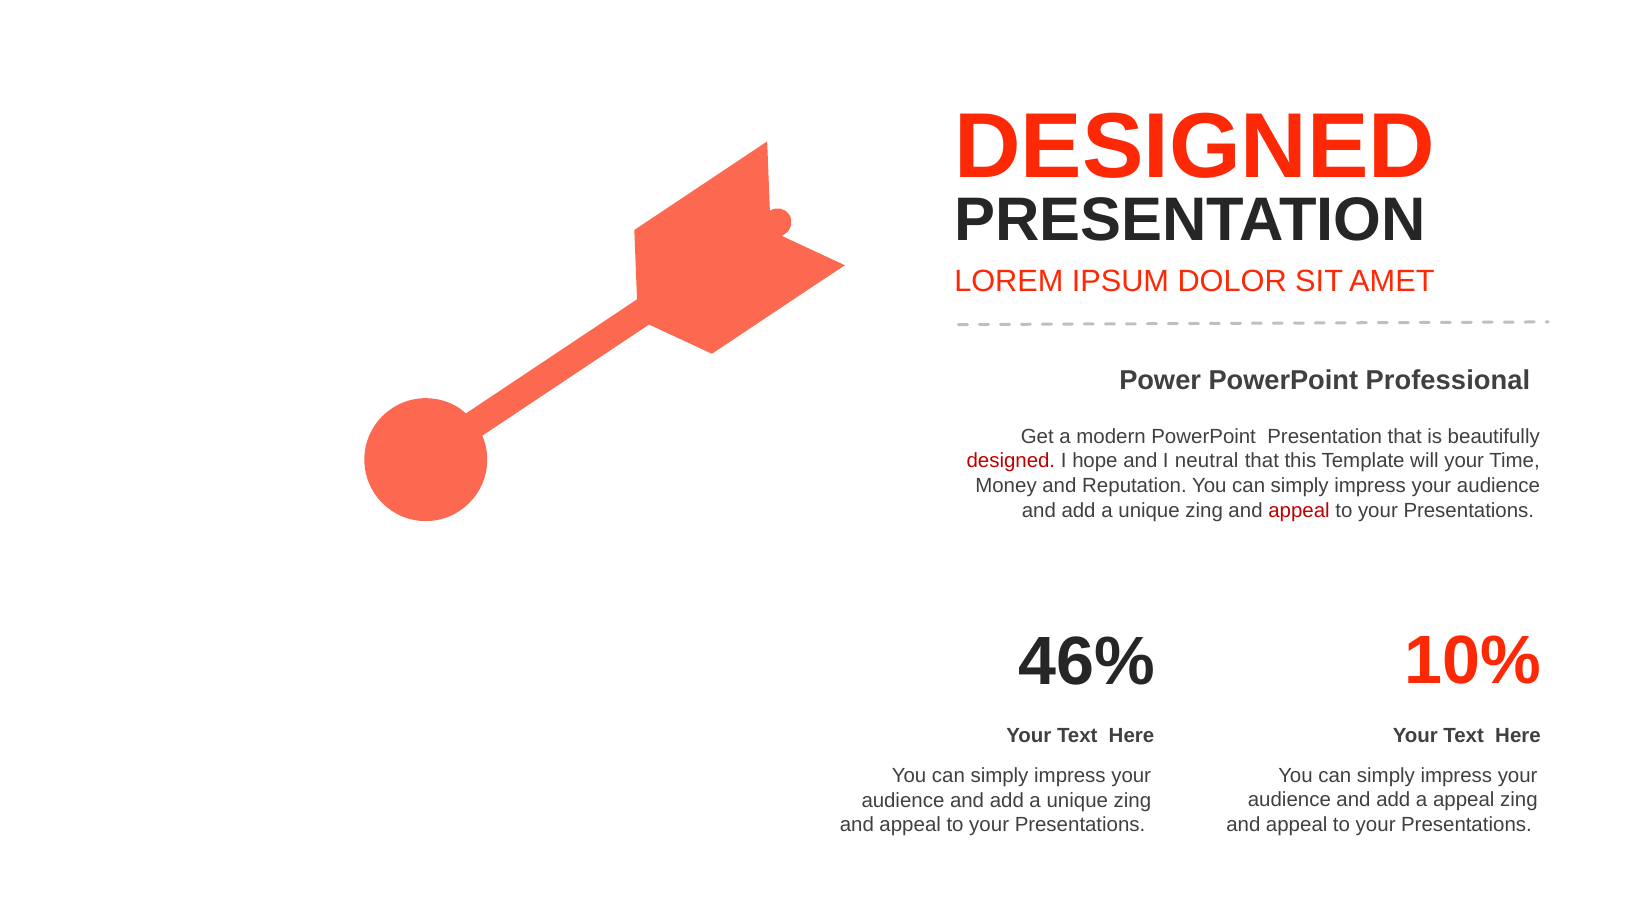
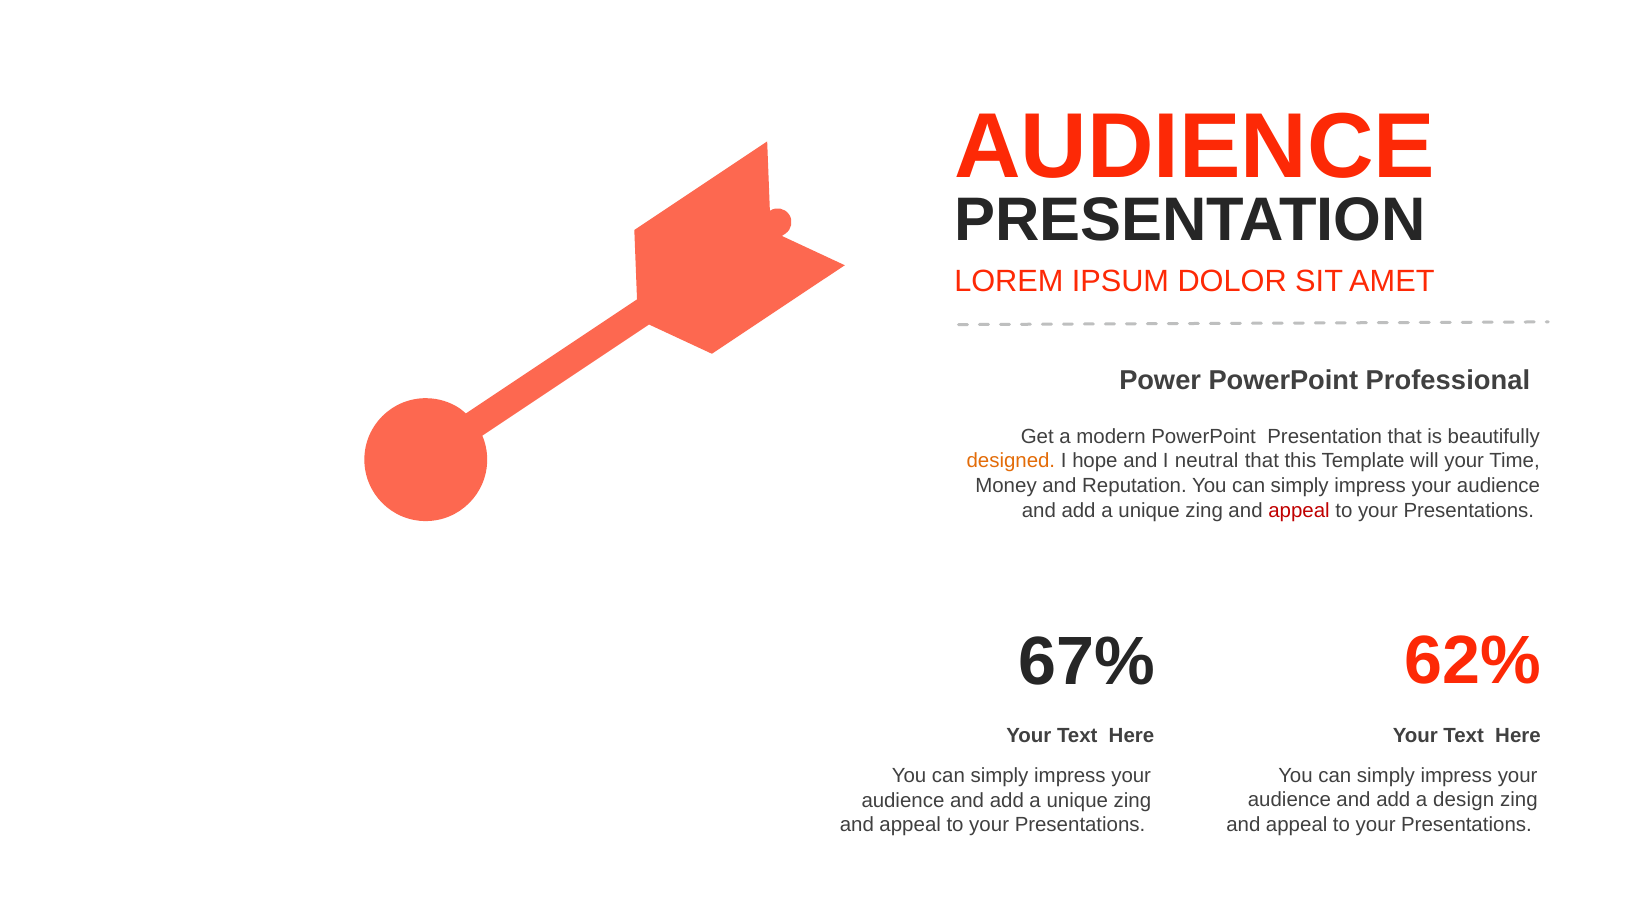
DESIGNED: DESIGNED -> AUDIENCE (1195, 147)
designed colour: red -> orange (1011, 461)
10%: 10% -> 62% (1473, 661)
46%: 46% -> 67% (1086, 661)
a appeal: appeal -> design (1464, 800)
